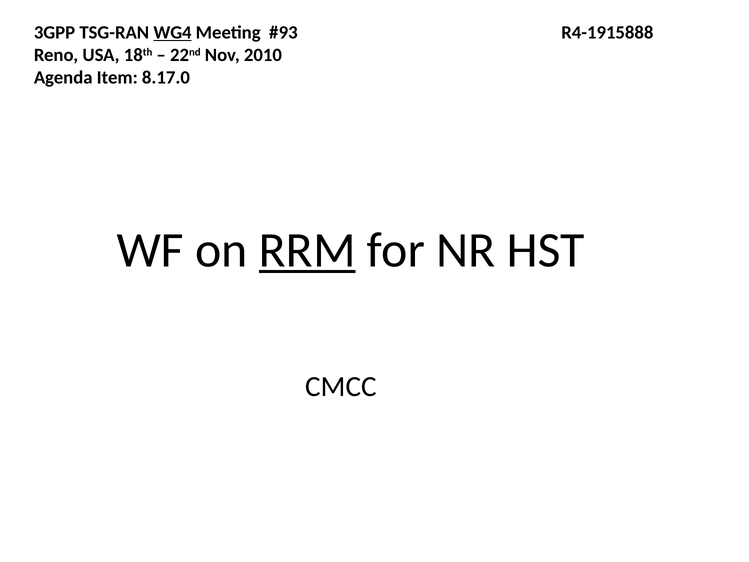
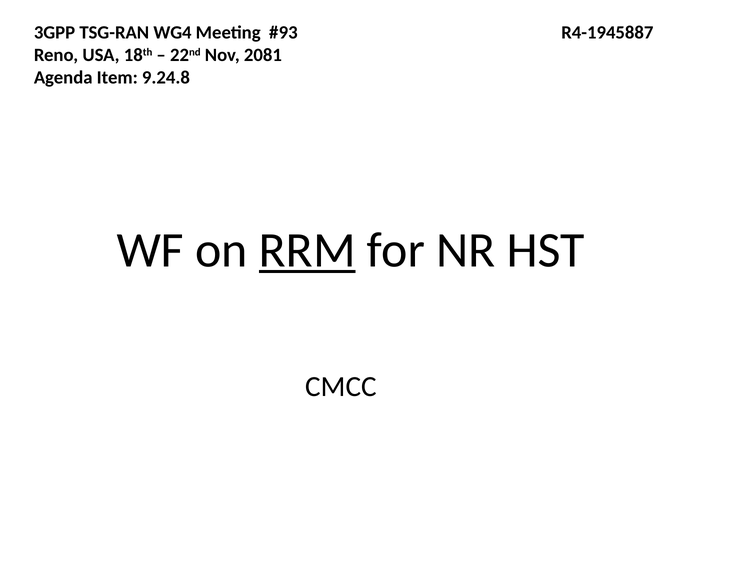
WG4 underline: present -> none (173, 33)
R4-1915888: R4-1915888 -> R4-1945887 (607, 33)
2010: 2010 -> 2081 (263, 55)
8.17.0: 8.17.0 -> 9.24.8 (166, 77)
